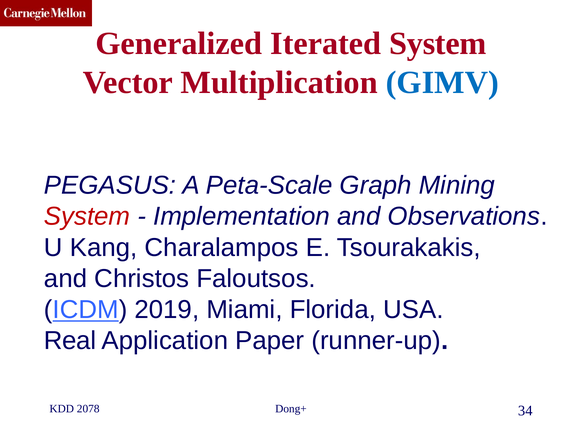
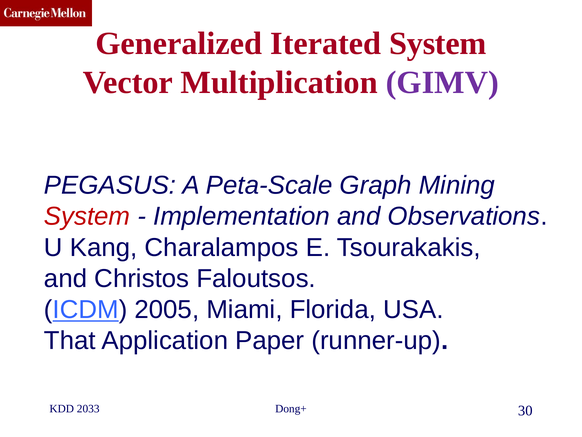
GIMV colour: blue -> purple (442, 82)
2019: 2019 -> 2005 (167, 309)
Real: Real -> That (70, 340)
2078: 2078 -> 2033 (88, 408)
34: 34 -> 30 (525, 410)
